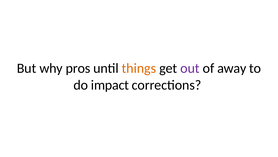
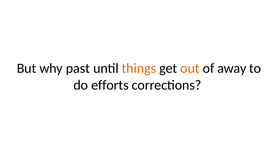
pros: pros -> past (78, 68)
out colour: purple -> orange (190, 68)
impact: impact -> efforts (110, 85)
